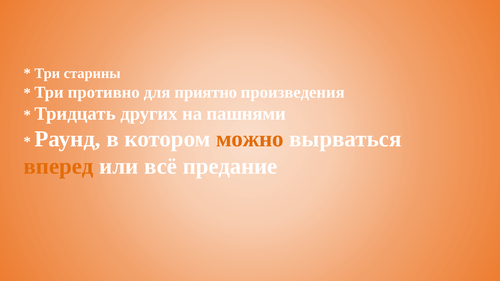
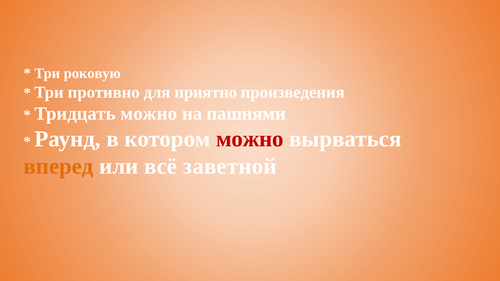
старины: старины -> роковую (92, 73)
Тридцать других: других -> можно (149, 114)
можно colour: orange -> red (250, 139)
предание: предание -> заветной (230, 166)
